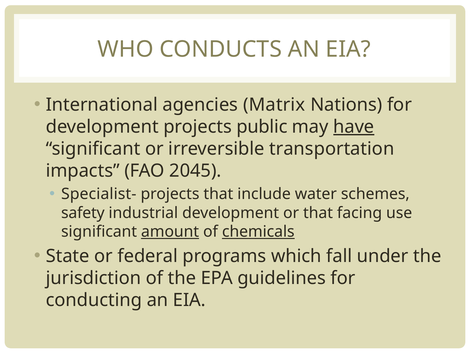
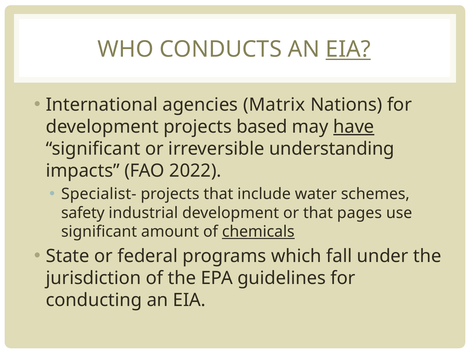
EIA underline: none -> present (348, 49)
public: public -> based (262, 127)
transportation: transportation -> understanding (332, 149)
2045: 2045 -> 2022 (195, 171)
facing: facing -> pages (359, 213)
amount underline: present -> none (170, 231)
